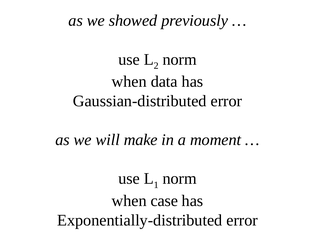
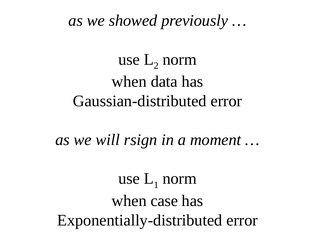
make: make -> rsign (141, 140)
